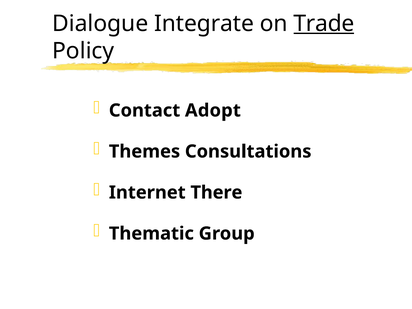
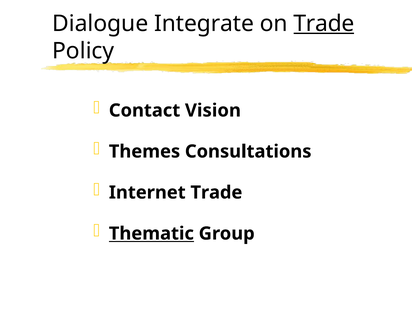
Adopt: Adopt -> Vision (213, 110)
Internet There: There -> Trade (216, 193)
Thematic underline: none -> present (151, 234)
